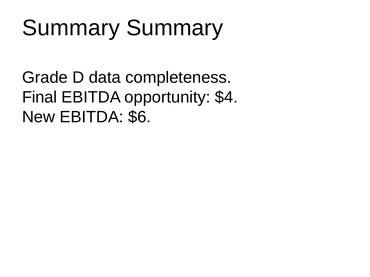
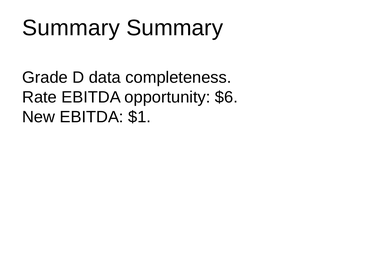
Final: Final -> Rate (40, 97)
$4: $4 -> $6 (226, 97)
$6: $6 -> $1 (140, 117)
